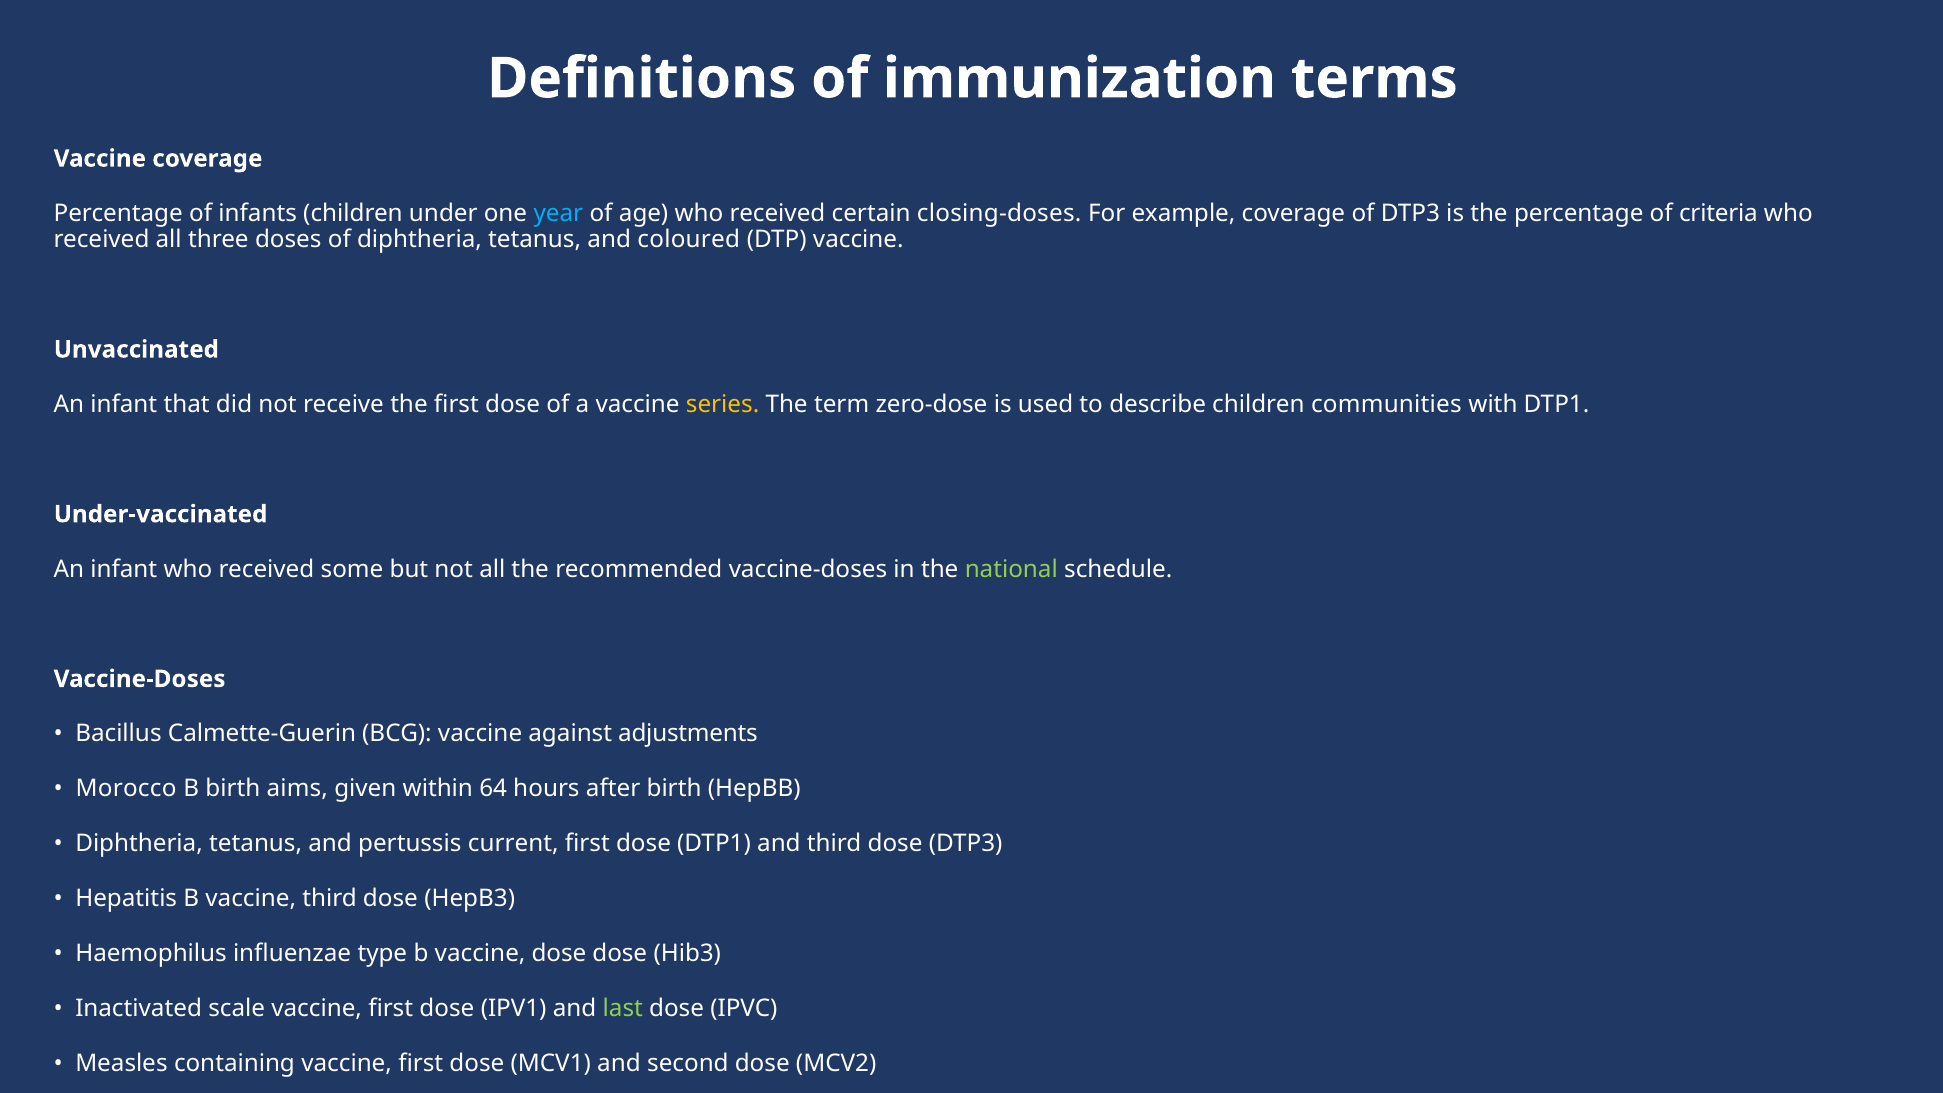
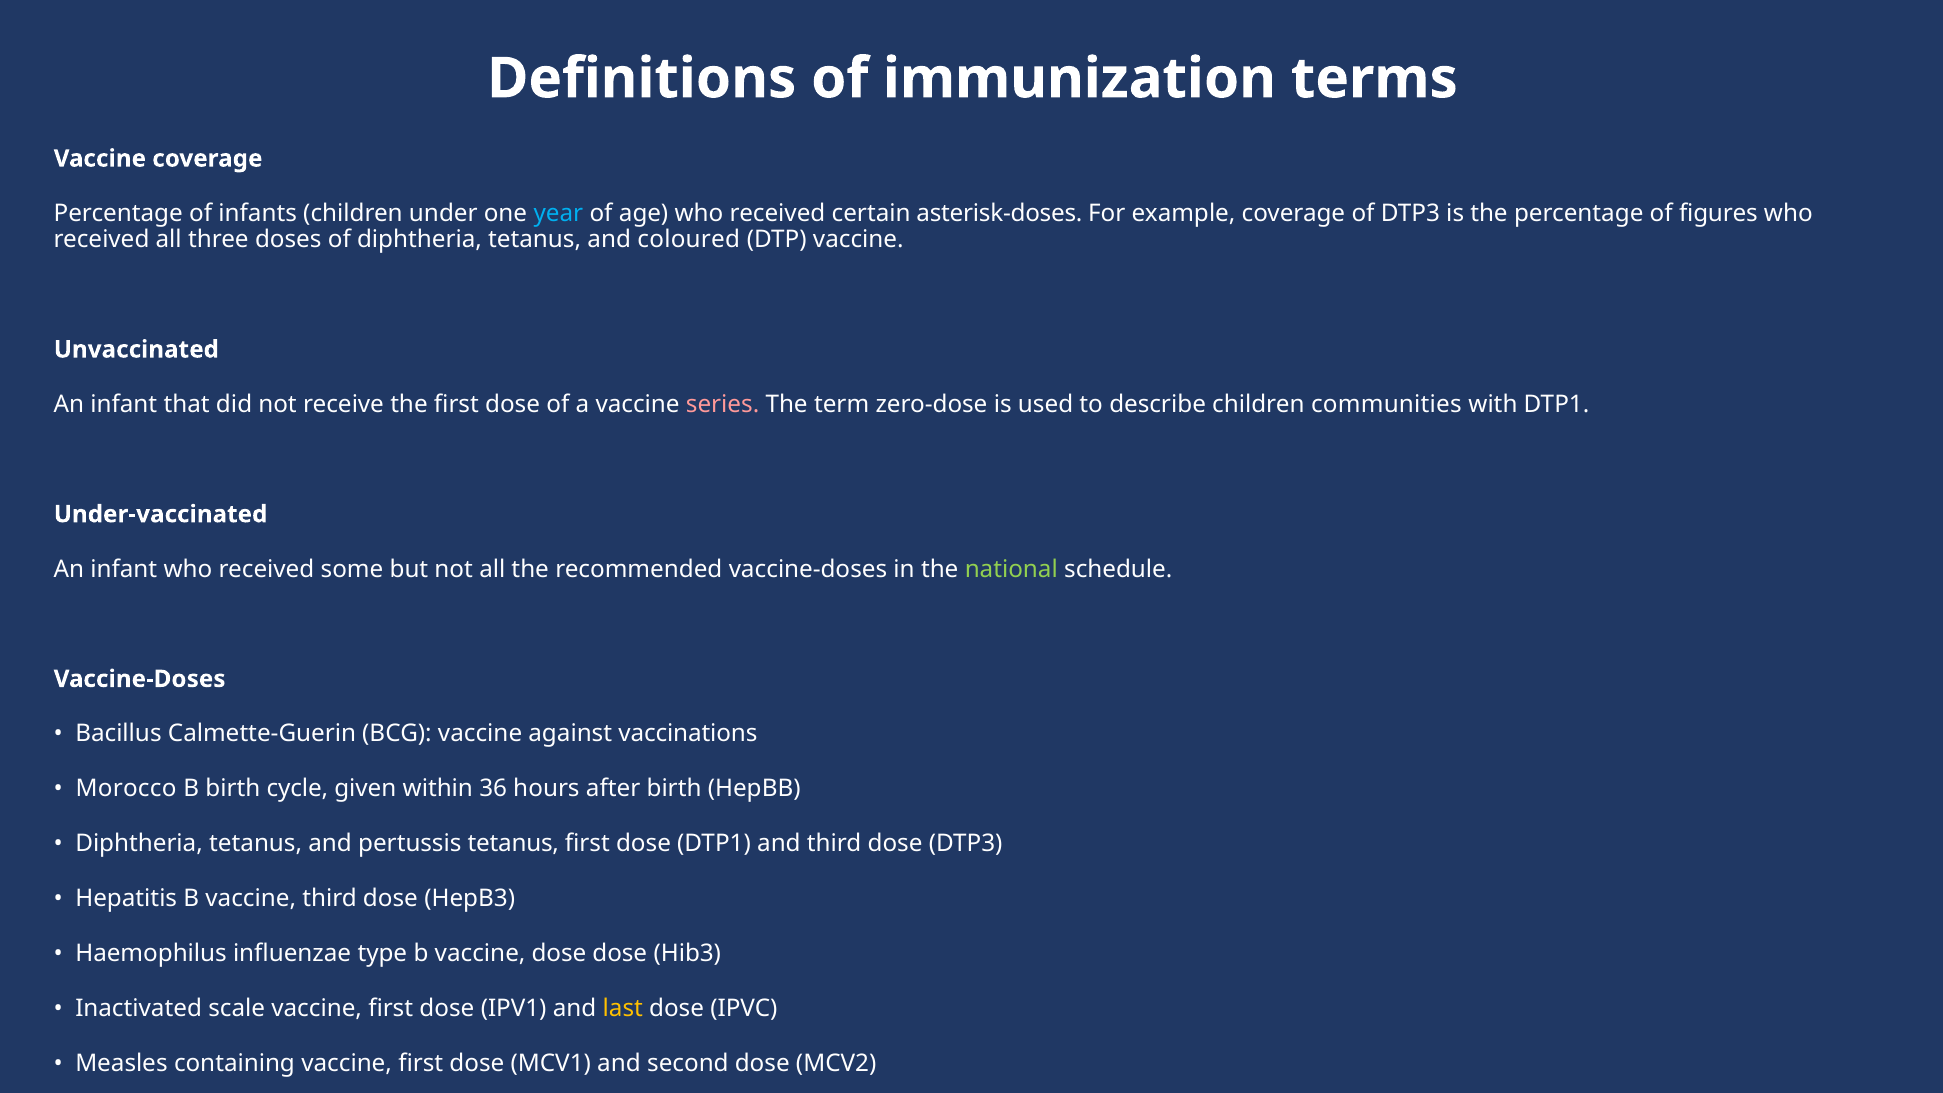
closing-doses: closing-doses -> asterisk-doses (999, 214)
criteria: criteria -> figures (1718, 214)
series colour: yellow -> pink (723, 404)
adjustments: adjustments -> vaccinations (688, 734)
aims: aims -> cycle (297, 789)
64: 64 -> 36 (493, 789)
pertussis current: current -> tetanus (513, 844)
last colour: light green -> yellow (623, 1008)
